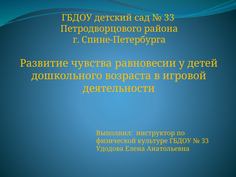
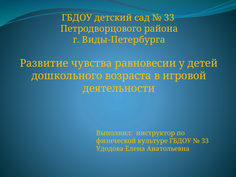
Спине-Петербурга: Спине-Петербурга -> Виды-Петербурга (124, 40)
